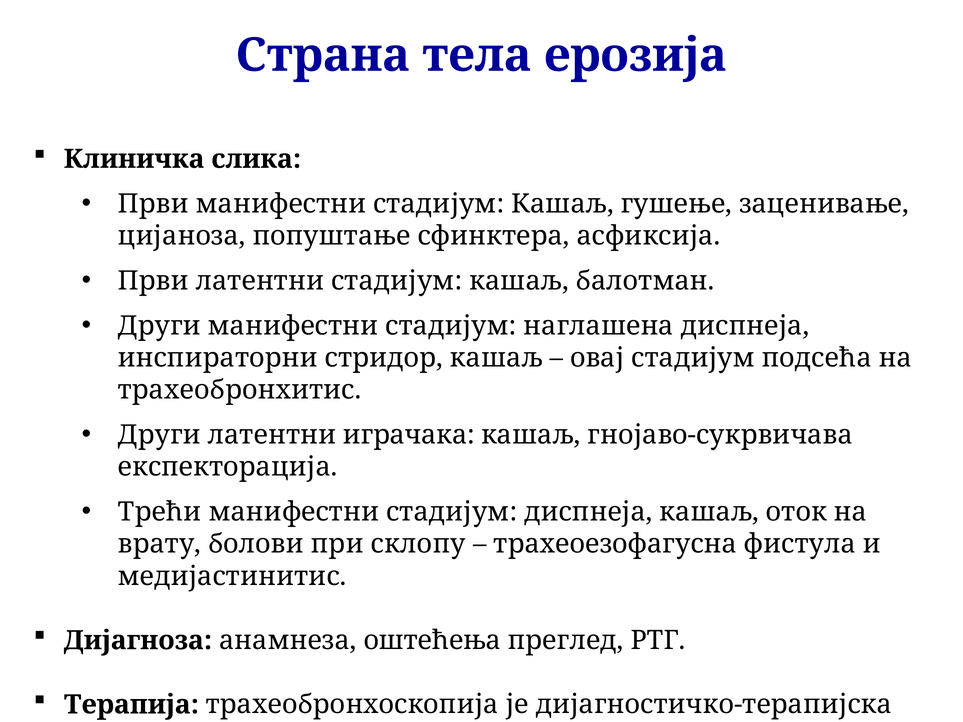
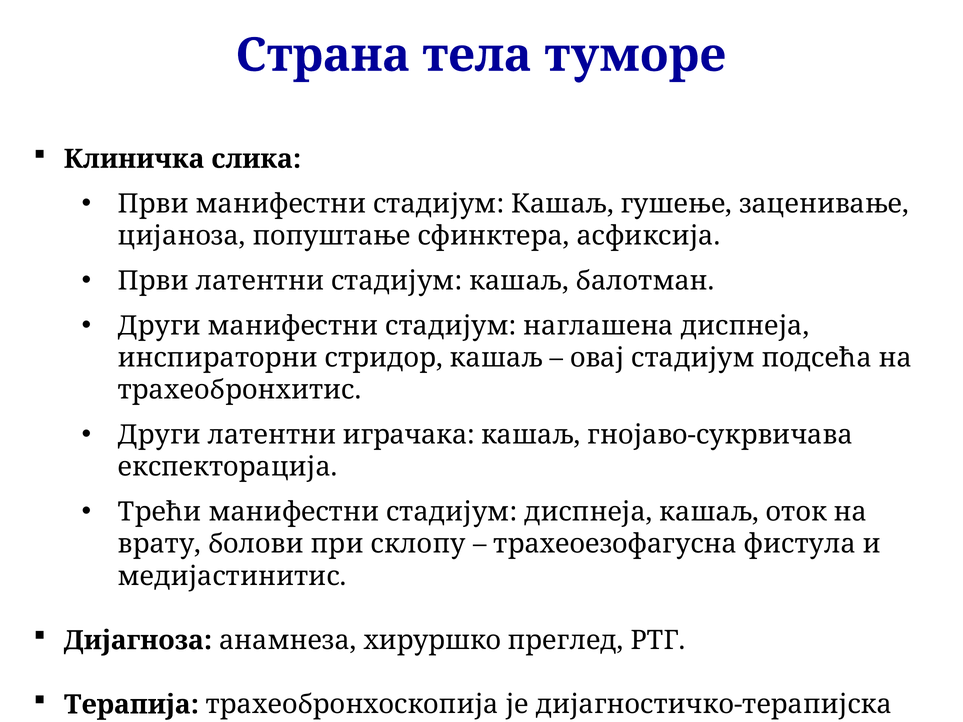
ерозија: ерозија -> туморе (635, 55)
оштећења: оштећења -> хируршко (432, 641)
